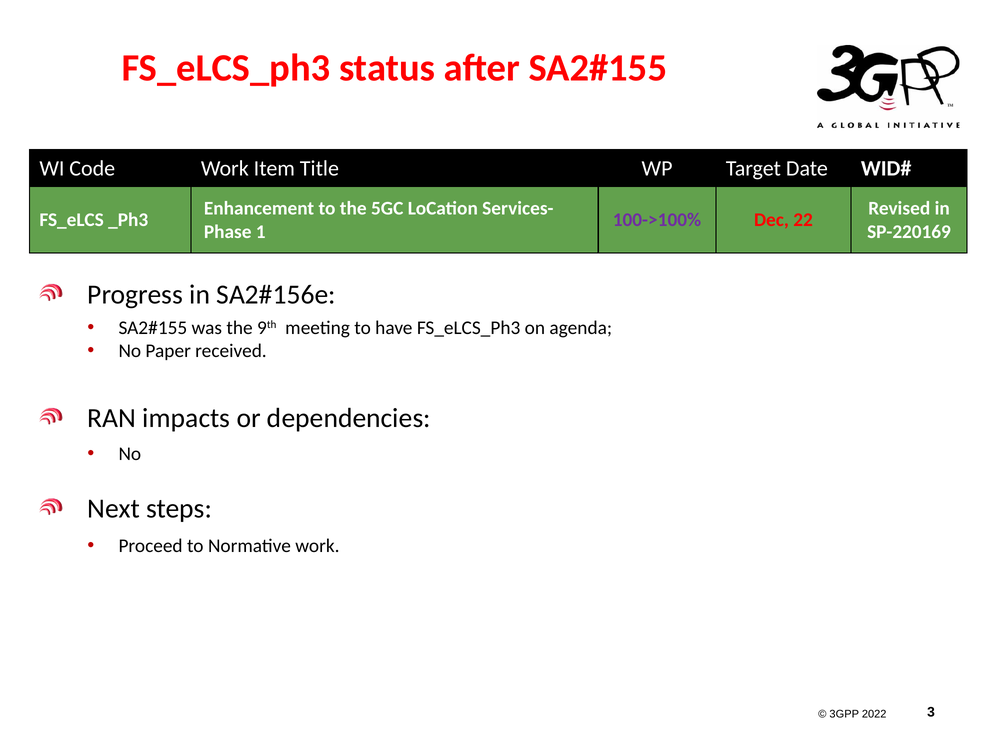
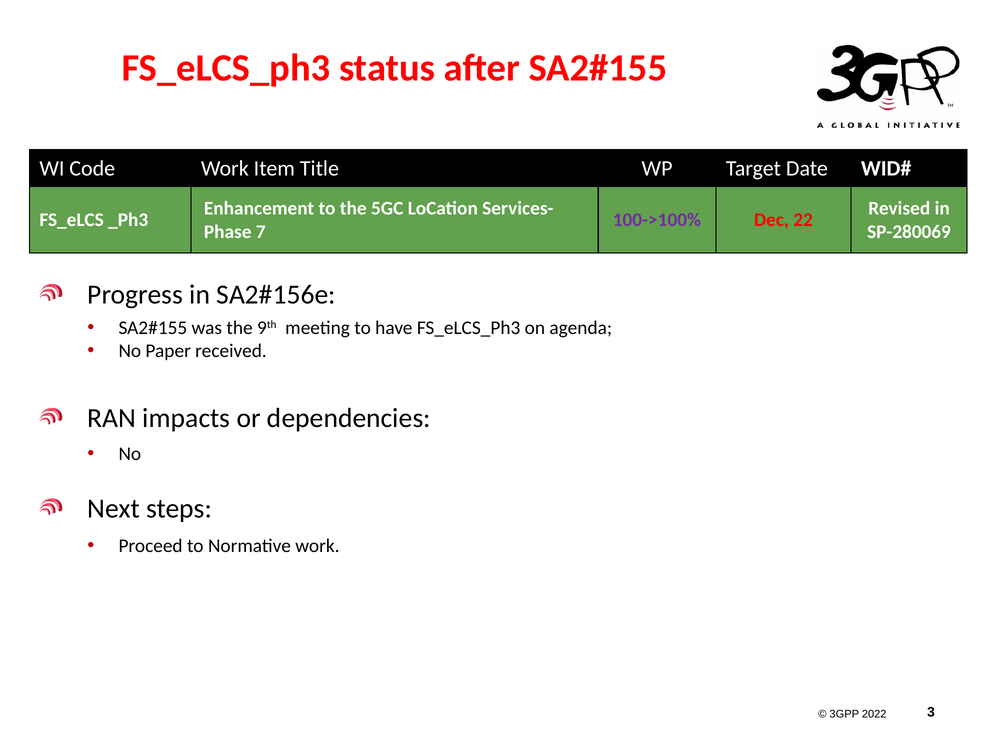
1: 1 -> 7 (261, 232)
SP-220169: SP-220169 -> SP-280069 (909, 232)
